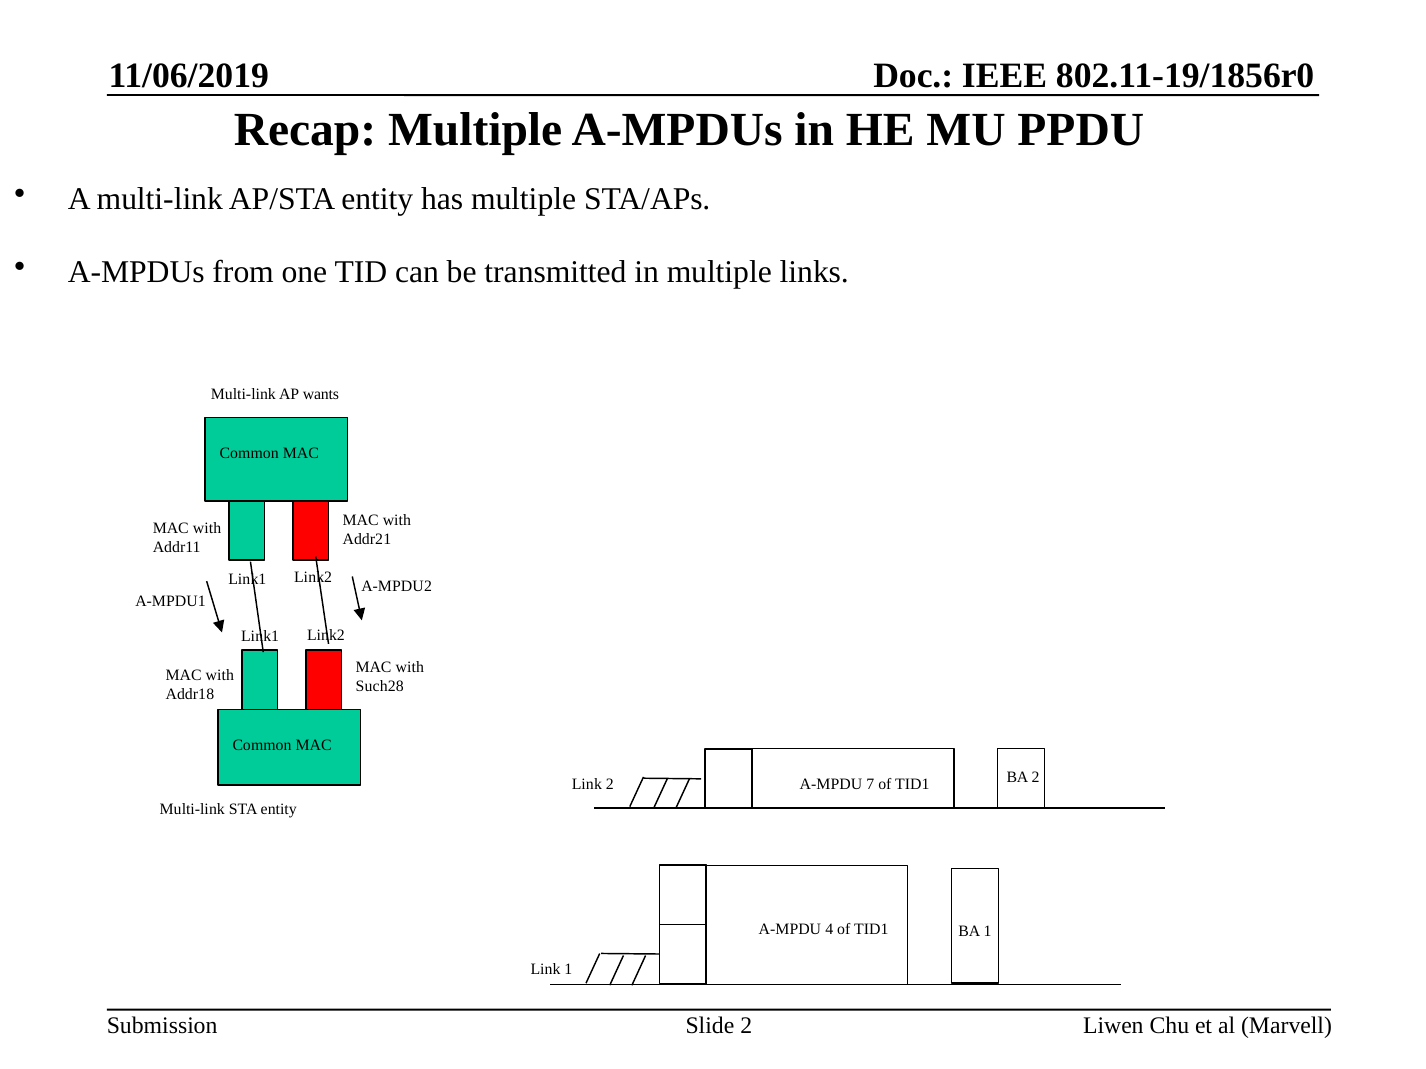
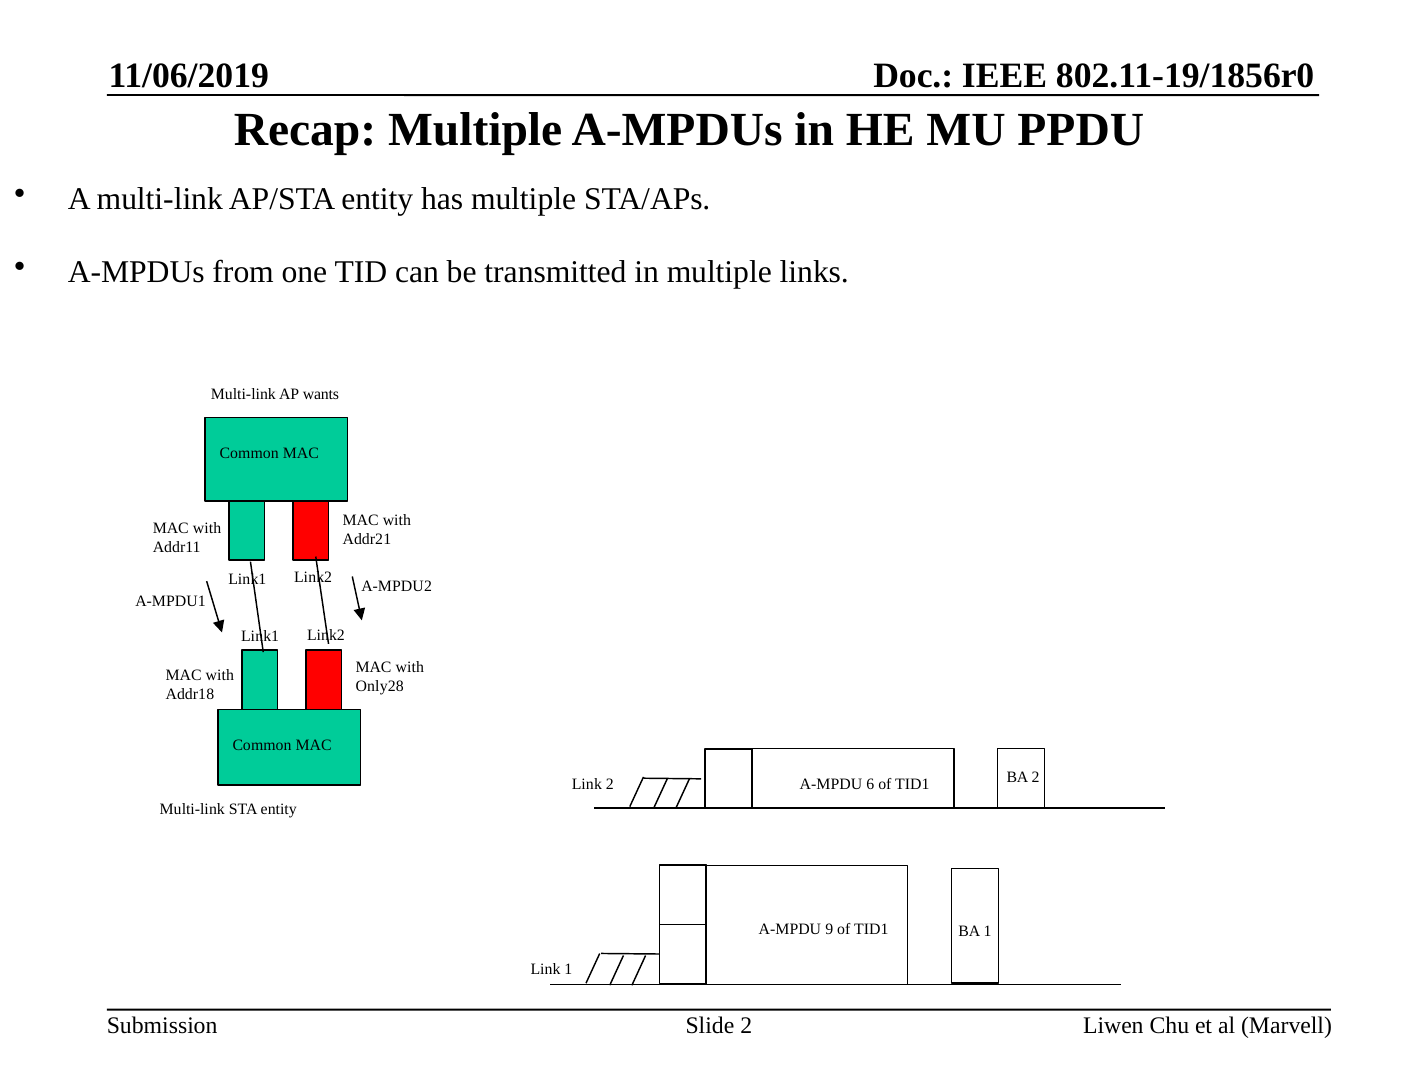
Such28: Such28 -> Only28 (380, 687)
7: 7 -> 6 (870, 785)
4: 4 -> 9 (829, 930)
